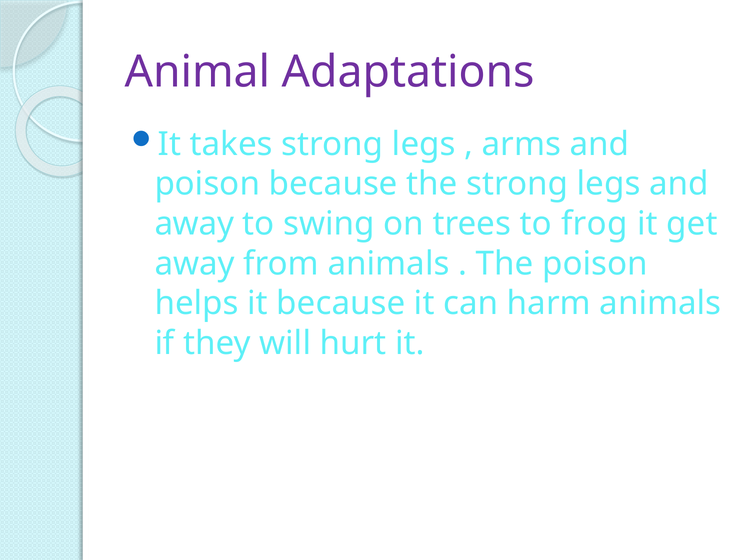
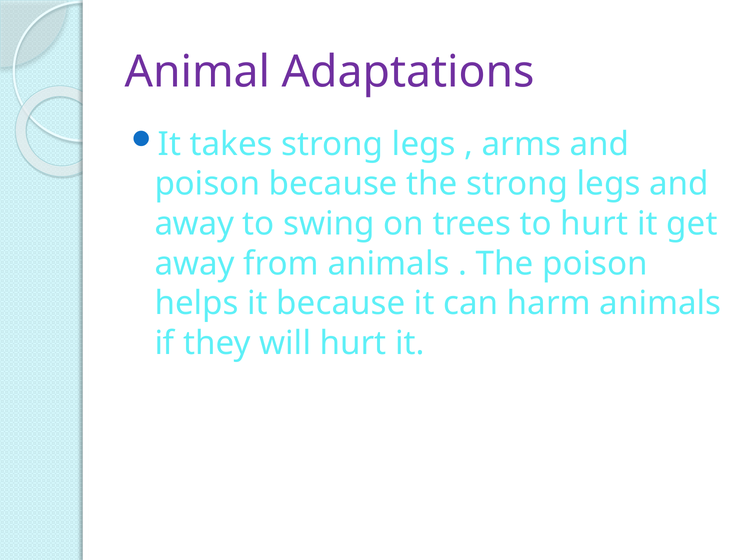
to frog: frog -> hurt (594, 224)
